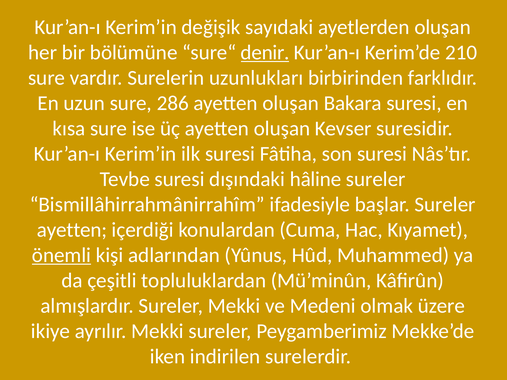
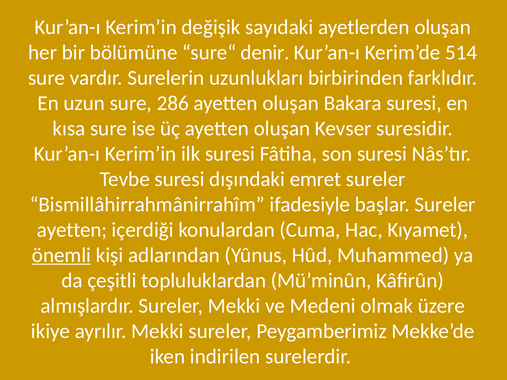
denir underline: present -> none (265, 52)
210: 210 -> 514 (461, 52)
hâline: hâline -> emret (316, 179)
